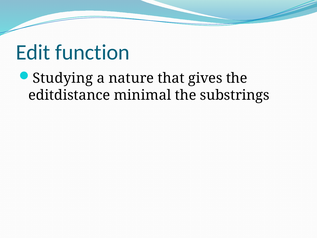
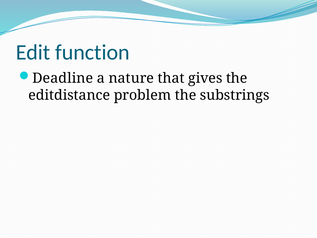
Studying: Studying -> Deadline (63, 78)
minimal: minimal -> problem (142, 95)
